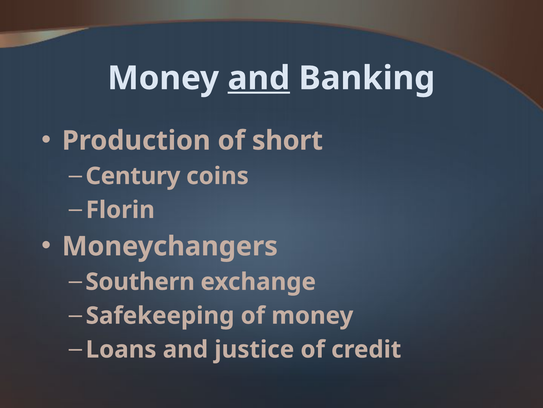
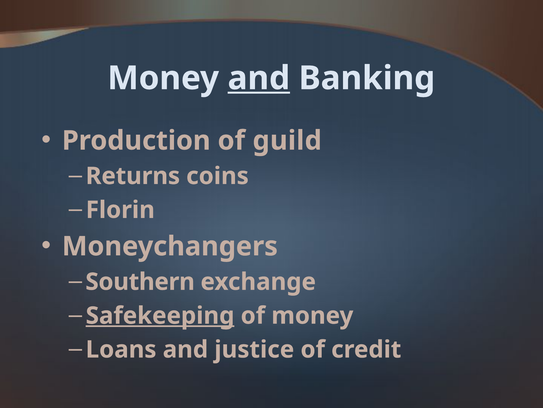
short: short -> guild (287, 140)
Century: Century -> Returns (133, 176)
Safekeeping underline: none -> present (160, 315)
